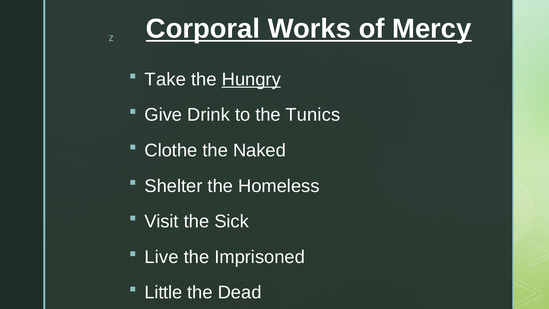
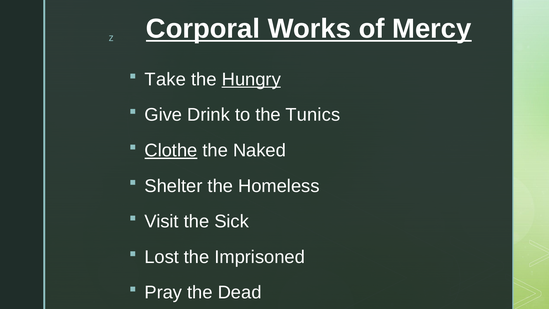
Clothe underline: none -> present (171, 150)
Live: Live -> Lost (162, 257)
Little: Little -> Pray (163, 292)
